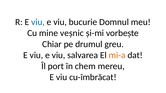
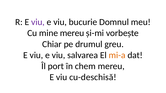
viu colour: blue -> purple (38, 22)
mine veșnic: veșnic -> mereu (72, 33)
cu-îmbrăcat: cu-îmbrăcat -> cu-deschisă (93, 77)
